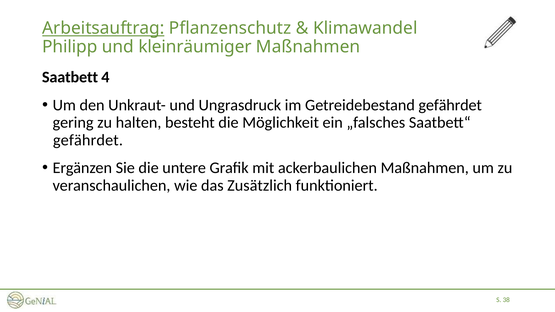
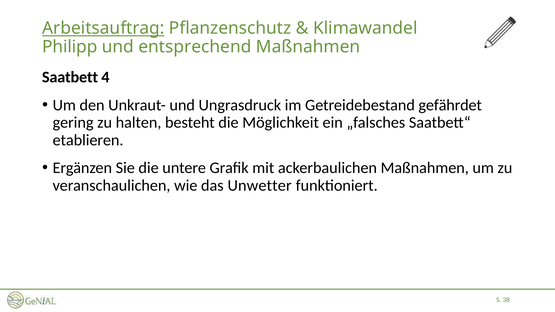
kleinräumiger: kleinräumiger -> entsprechend (195, 47)
gefährdet: gefährdet -> etablieren (88, 140)
Zusätzlich: Zusätzlich -> Unwetter (260, 186)
